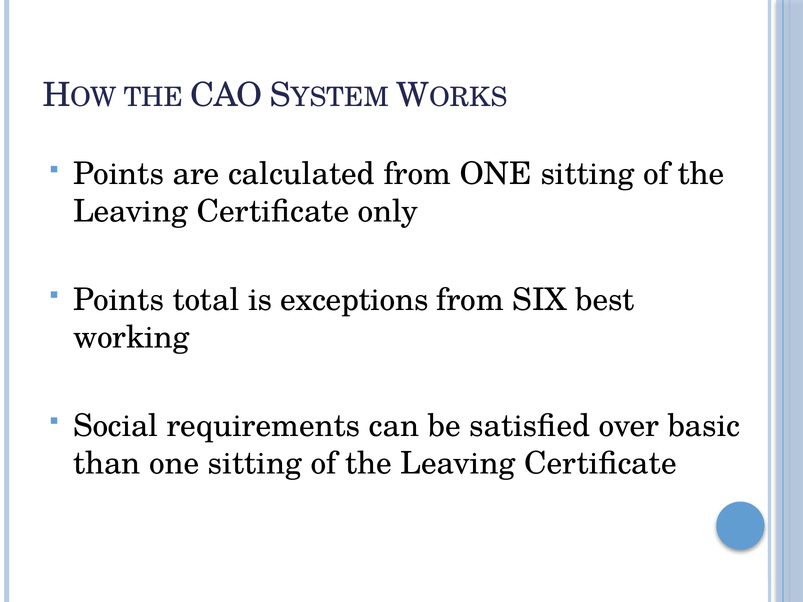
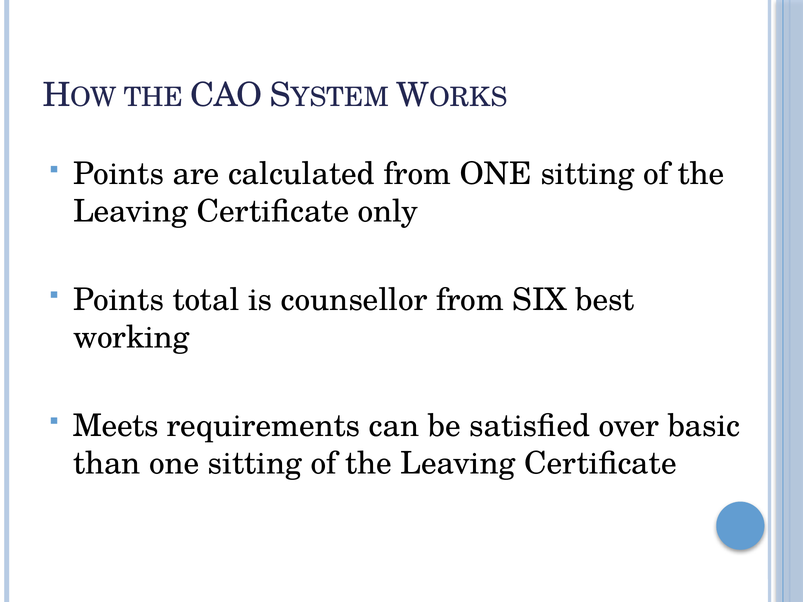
exceptions: exceptions -> counsellor (354, 300)
Social: Social -> Meets (116, 426)
